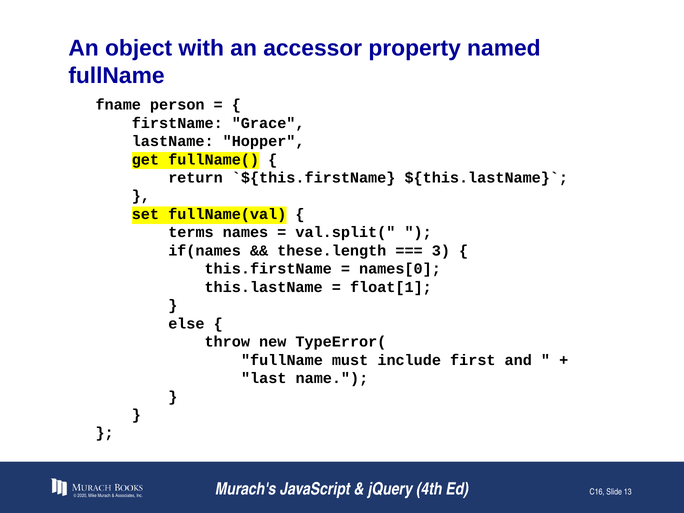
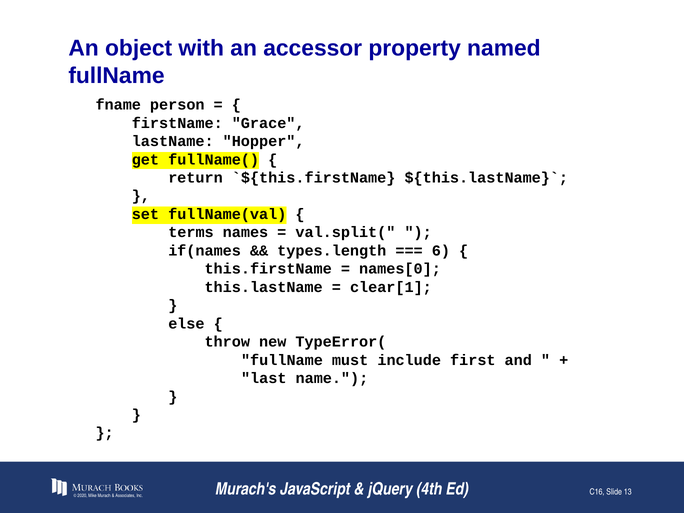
these.length: these.length -> types.length (332, 251)
3: 3 -> 6 (441, 251)
float[1: float[1 -> clear[1 (391, 287)
